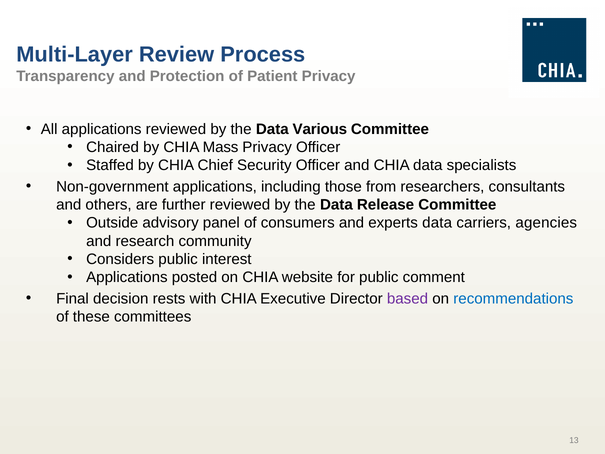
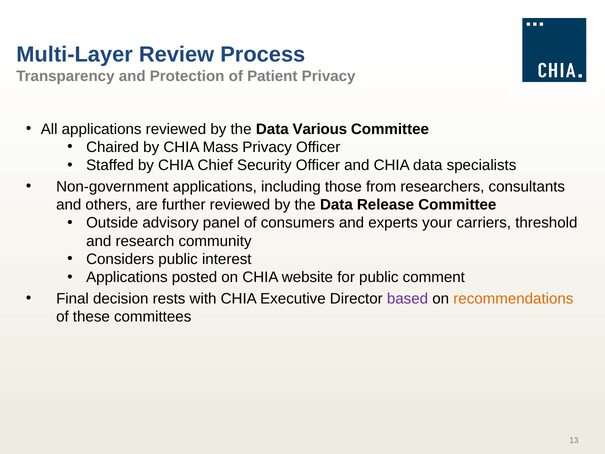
experts data: data -> your (437, 223)
agencies: agencies -> threshold (546, 223)
recommendations colour: blue -> orange (513, 298)
